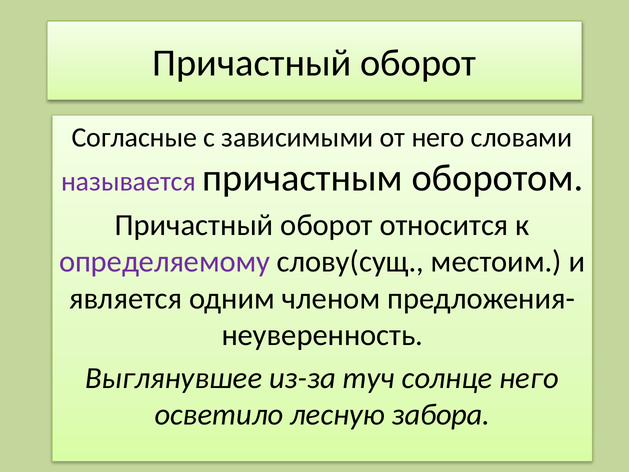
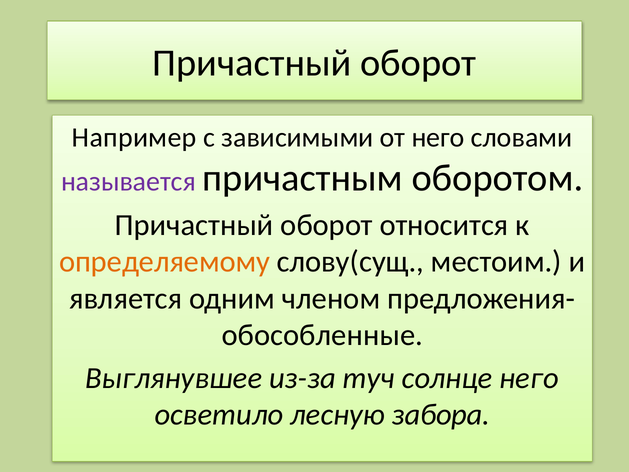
Согласные: Согласные -> Например (134, 137)
определяемому colour: purple -> orange (165, 262)
неуверенность: неуверенность -> обособленные (322, 335)
